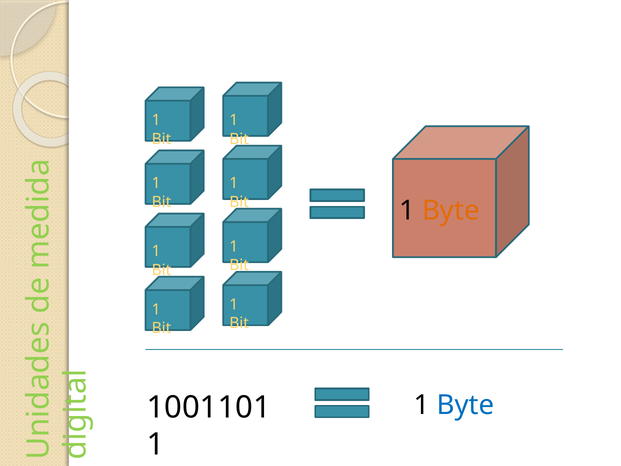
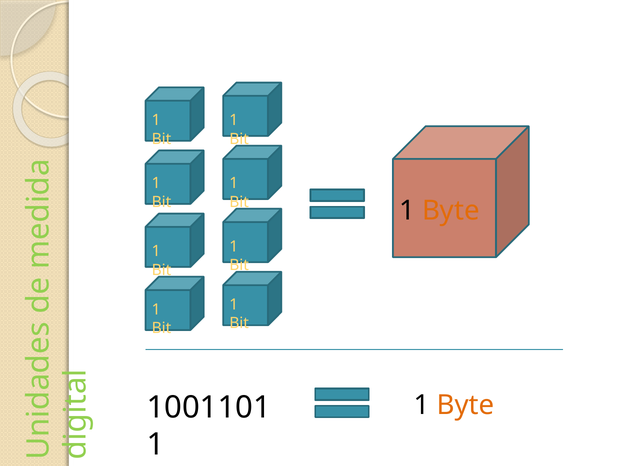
Byte colour: blue -> orange (465, 405)
